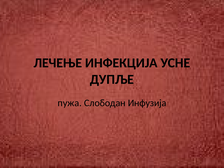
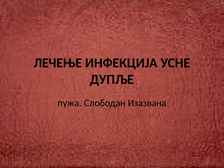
Инфузија: Инфузија -> Изазвана (147, 103)
